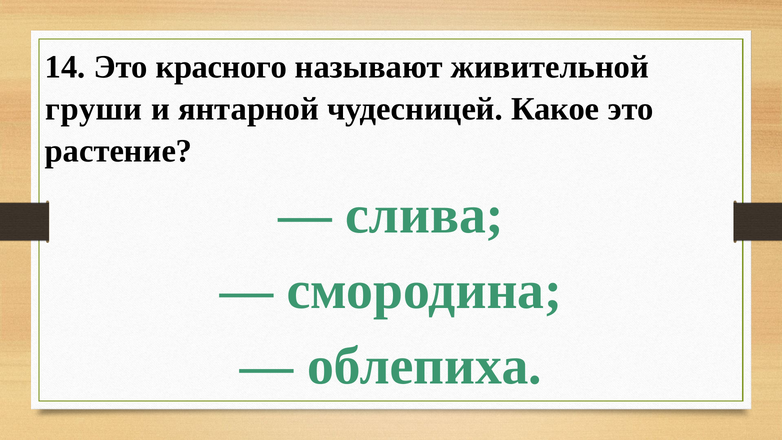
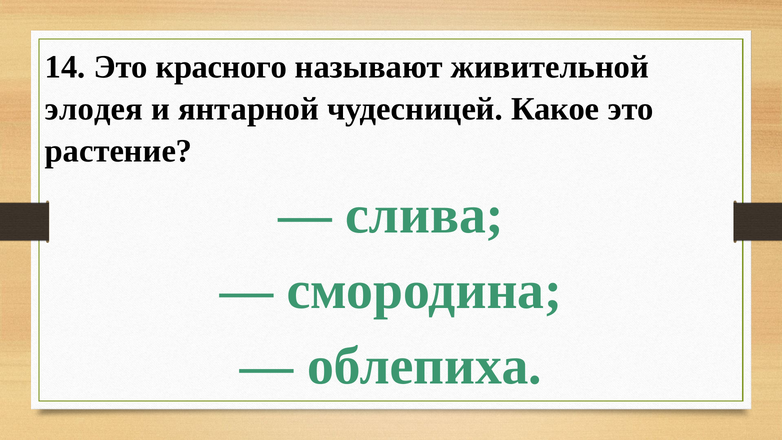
груши: груши -> элодея (94, 109)
